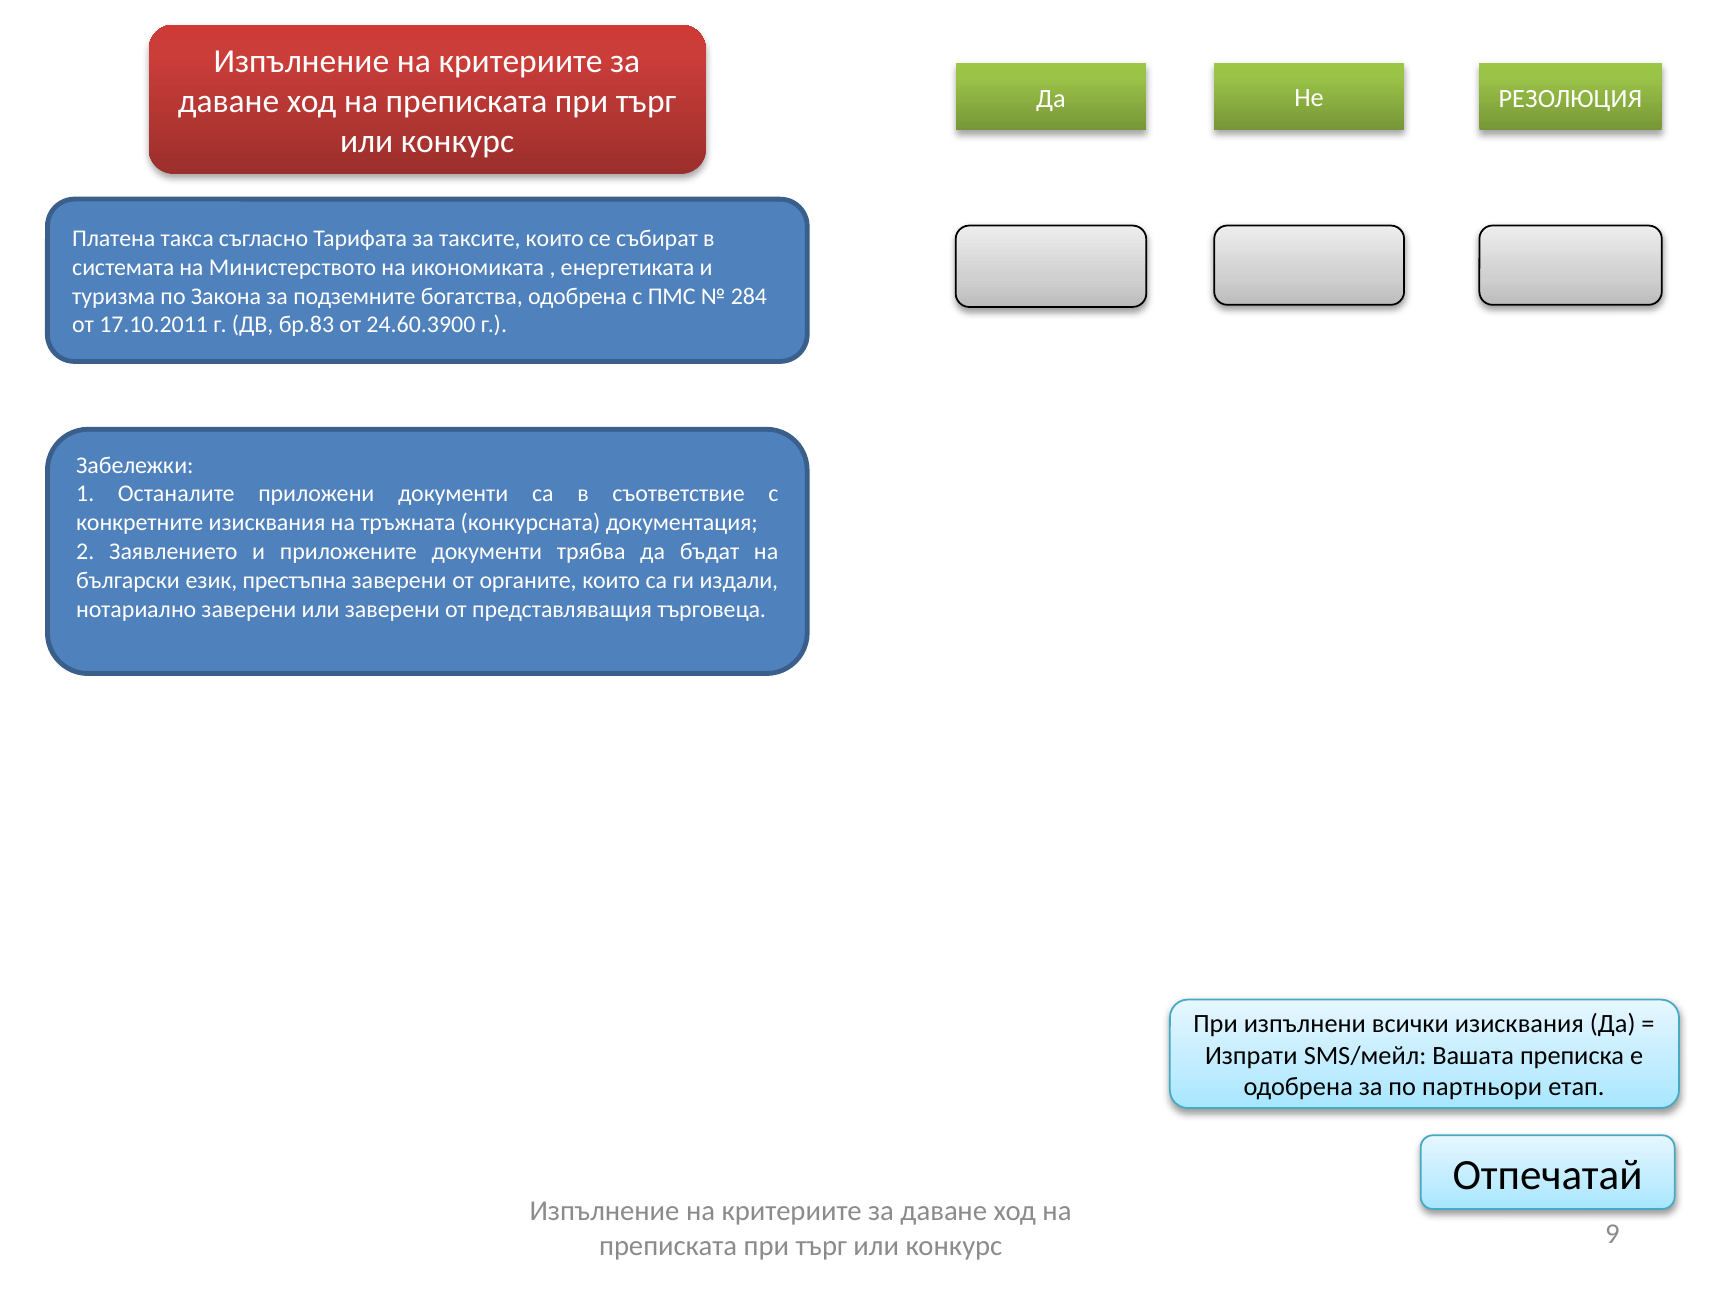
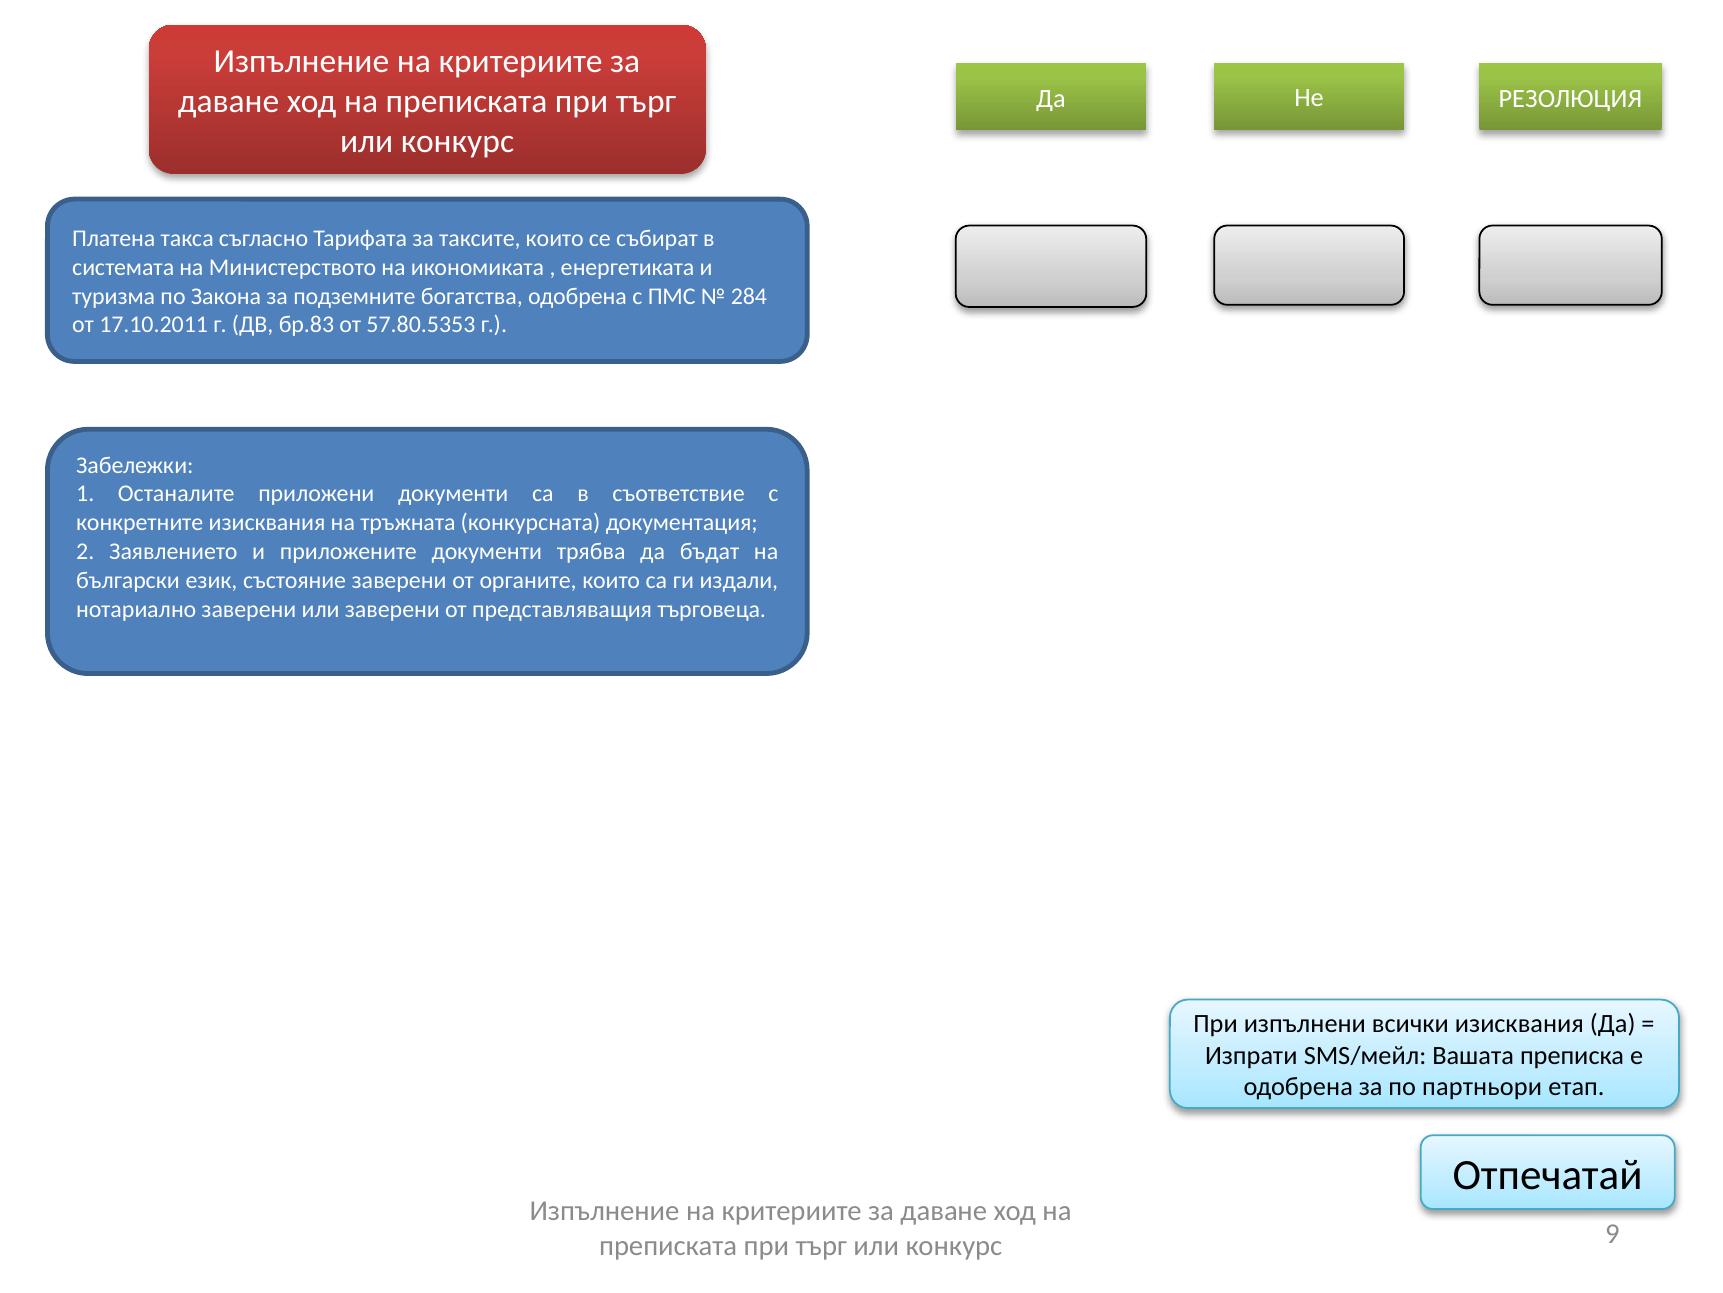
24.60.3900: 24.60.3900 -> 57.80.5353 (421, 325)
престъпна: престъпна -> състояние (295, 580)
